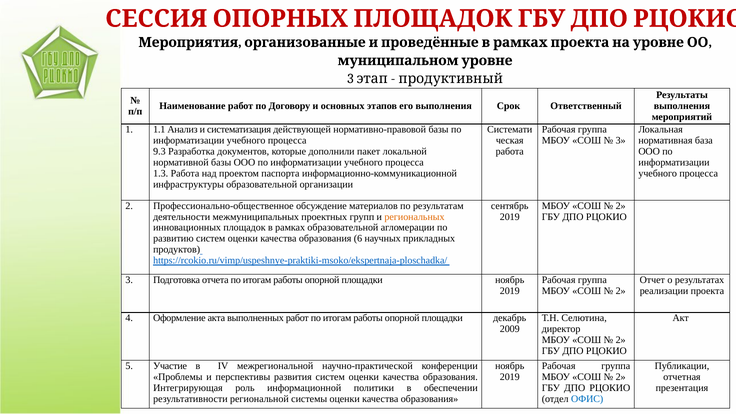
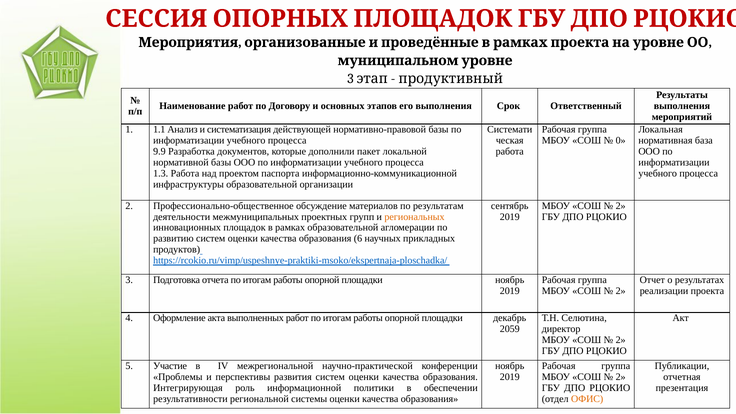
3: 3 -> 0 (621, 141)
9.3: 9.3 -> 9.9 (159, 152)
2009: 2009 -> 2059 (510, 329)
ОФИС colour: blue -> orange (587, 399)
